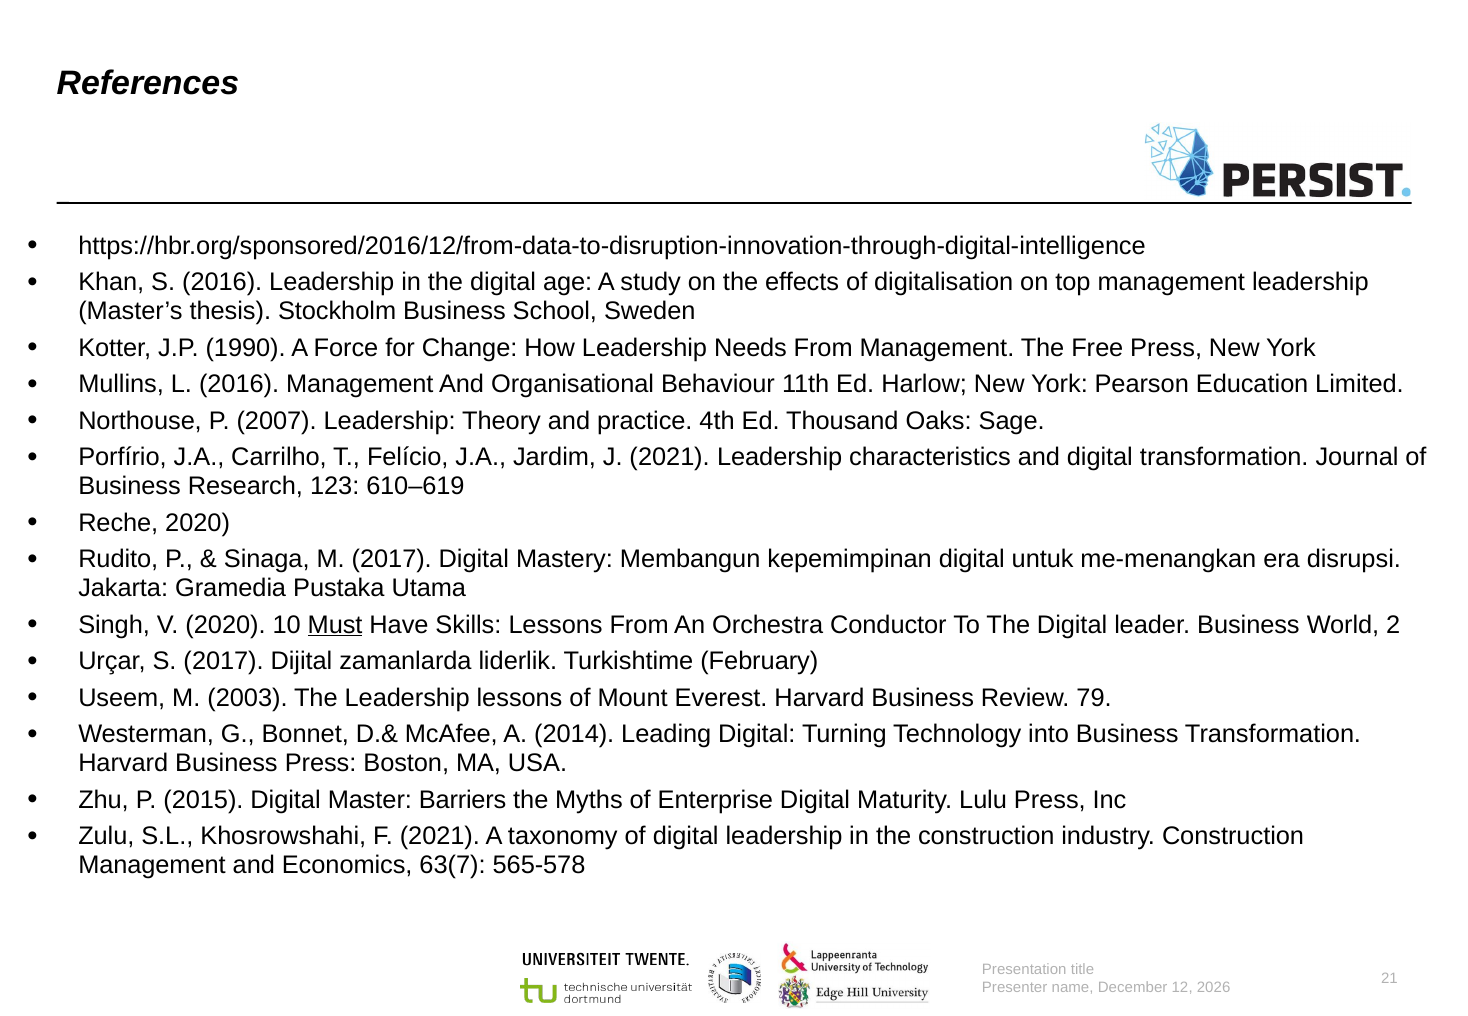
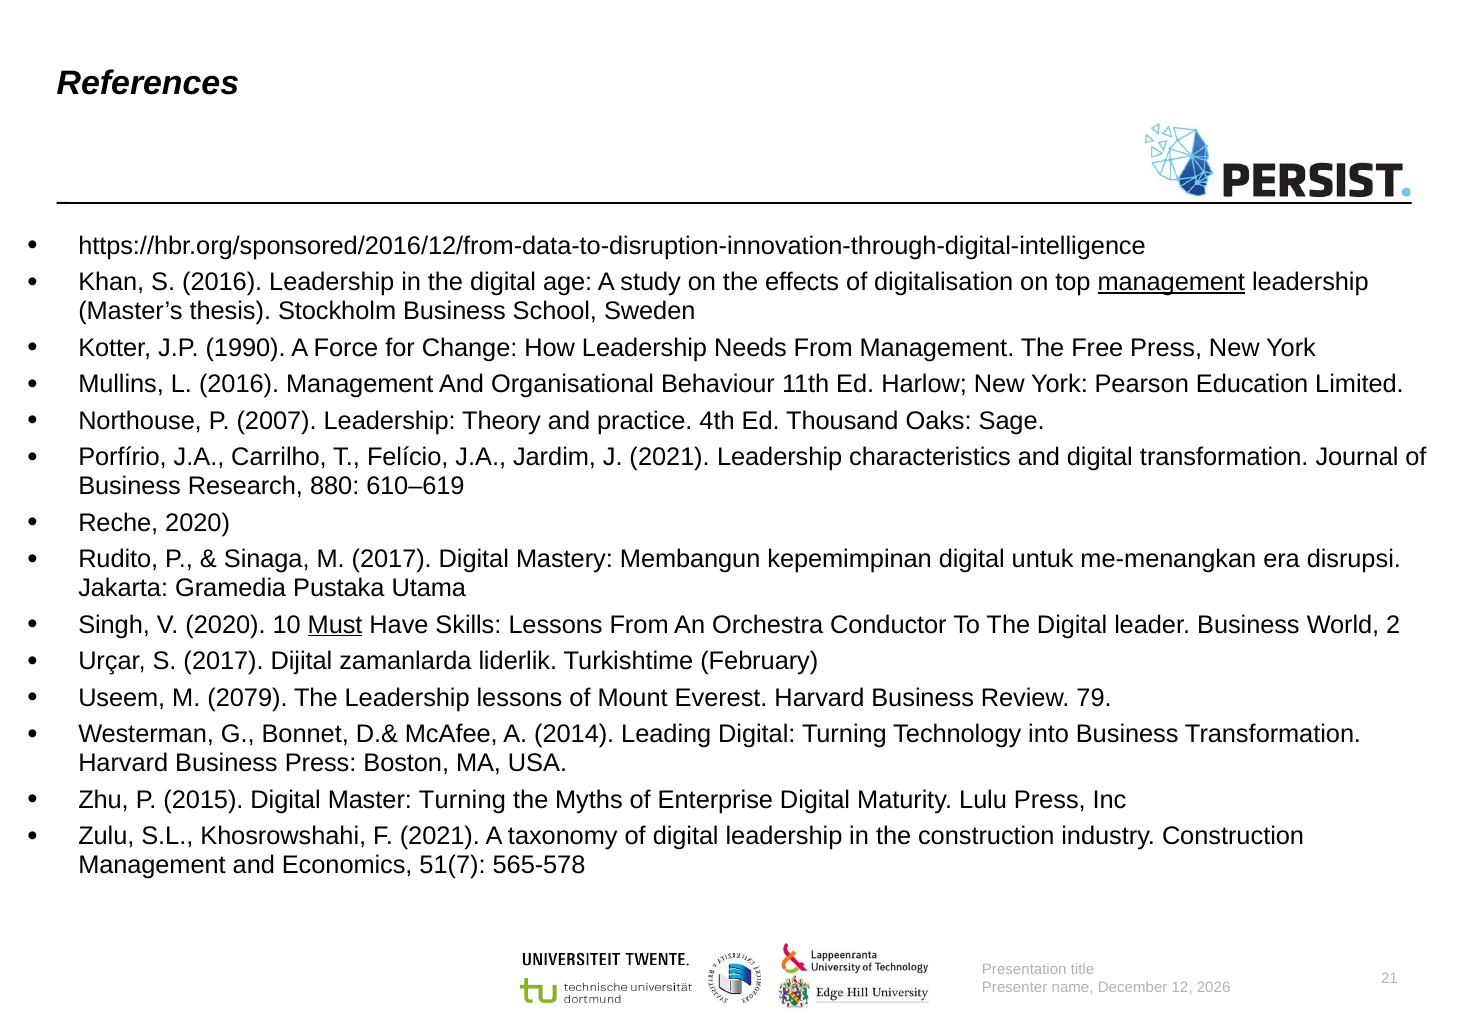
management underline: none -> present (1171, 282)
123: 123 -> 880 (335, 486)
2003: 2003 -> 2079 (247, 698)
Master Barriers: Barriers -> Turning (462, 800)
63(7: 63(7 -> 51(7 (453, 865)
